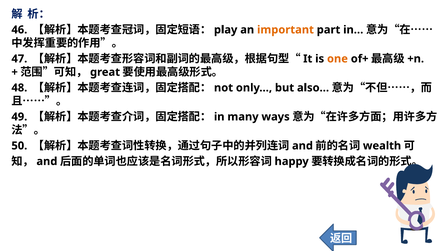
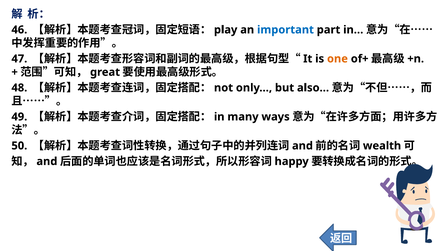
important colour: orange -> blue (285, 30)
